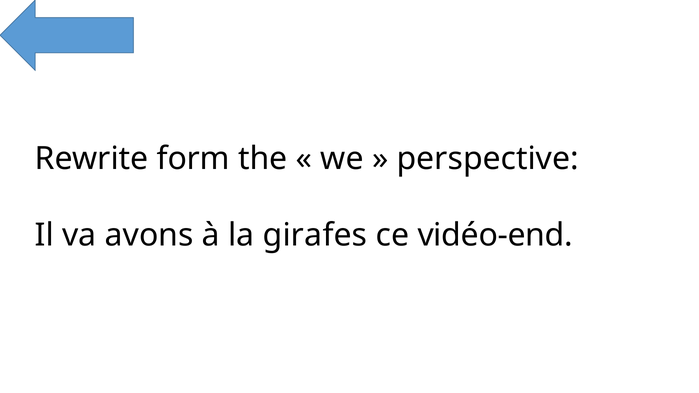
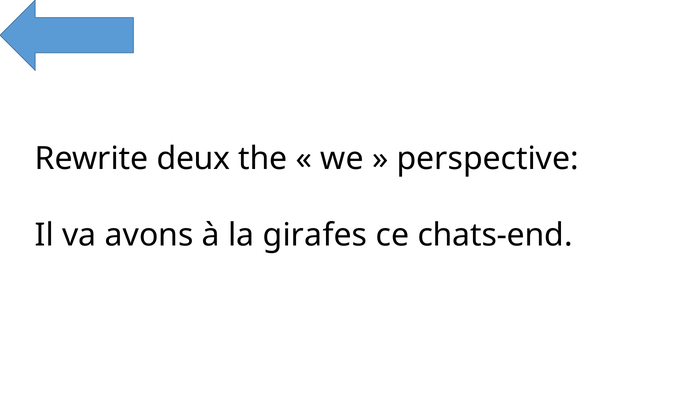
form: form -> deux (193, 159)
vidéo-end: vidéo-end -> chats-end (495, 235)
